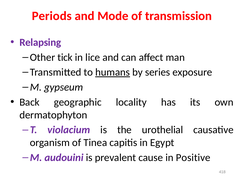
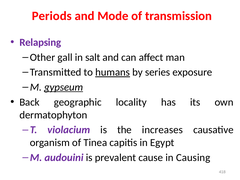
tick: tick -> gall (65, 57)
lice: lice -> salt (93, 57)
gypseum underline: none -> present (64, 87)
urothelial: urothelial -> increases (162, 130)
Positive: Positive -> Causing (193, 158)
